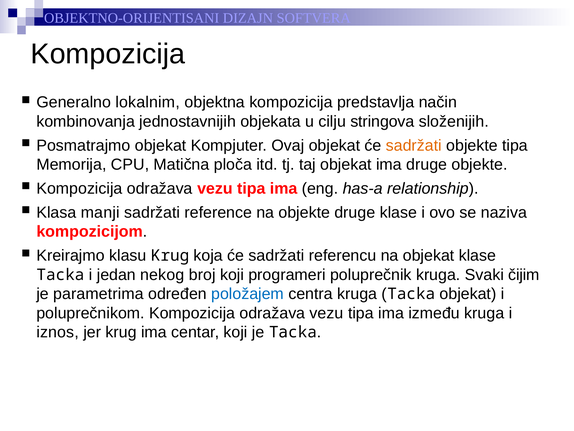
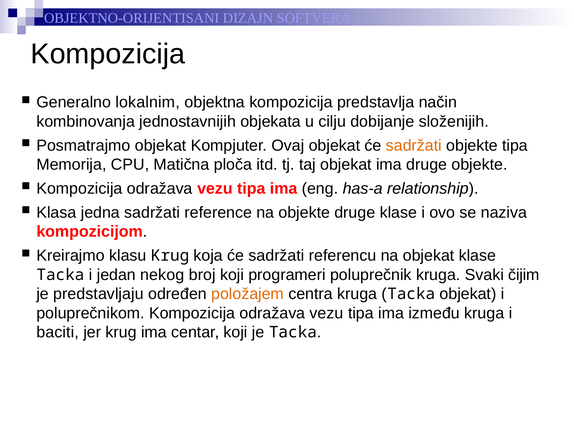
stringova: stringova -> dobijanje (382, 121)
manji: manji -> jedna (100, 212)
parametrima: parametrima -> predstavljaju (98, 294)
položajem colour: blue -> orange (248, 294)
iznos: iznos -> baciti (58, 332)
